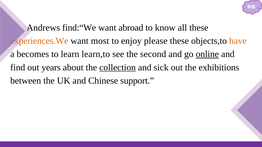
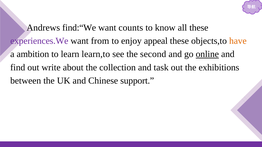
abroad: abroad -> counts (131, 28)
experiences.We colour: orange -> purple (39, 41)
most: most -> from (100, 41)
please: please -> appeal (156, 41)
becomes: becomes -> ambition (33, 54)
years: years -> write (51, 68)
collection underline: present -> none (118, 68)
sick: sick -> task (161, 68)
